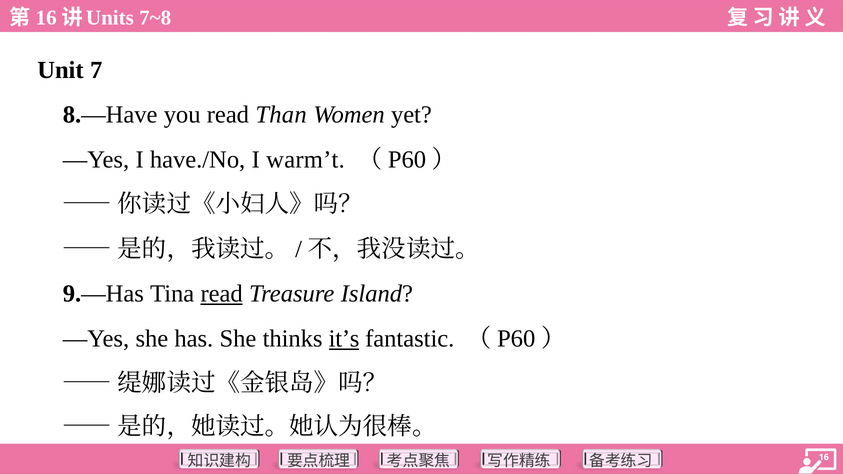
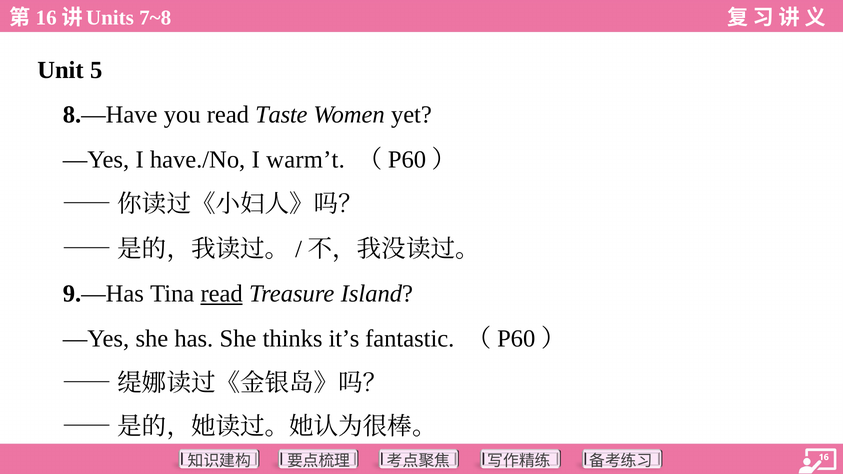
7: 7 -> 5 (96, 70)
Than: Than -> Taste (281, 115)
it’s underline: present -> none (344, 339)
